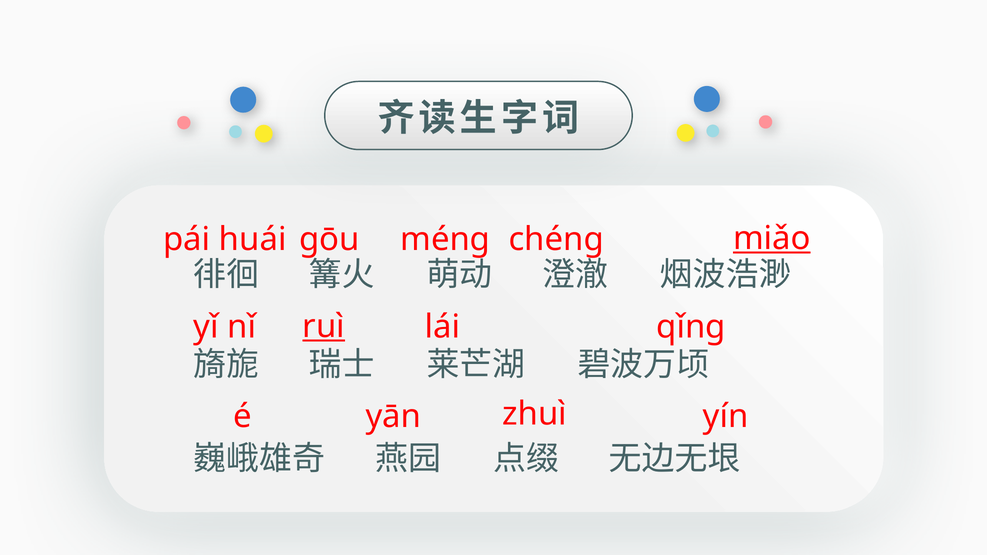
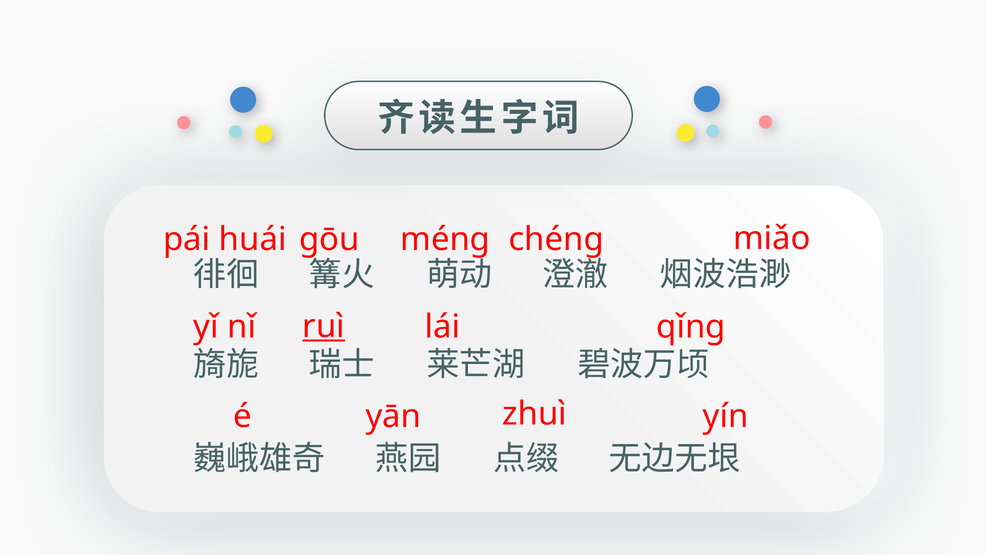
miǎo underline: present -> none (772, 238)
